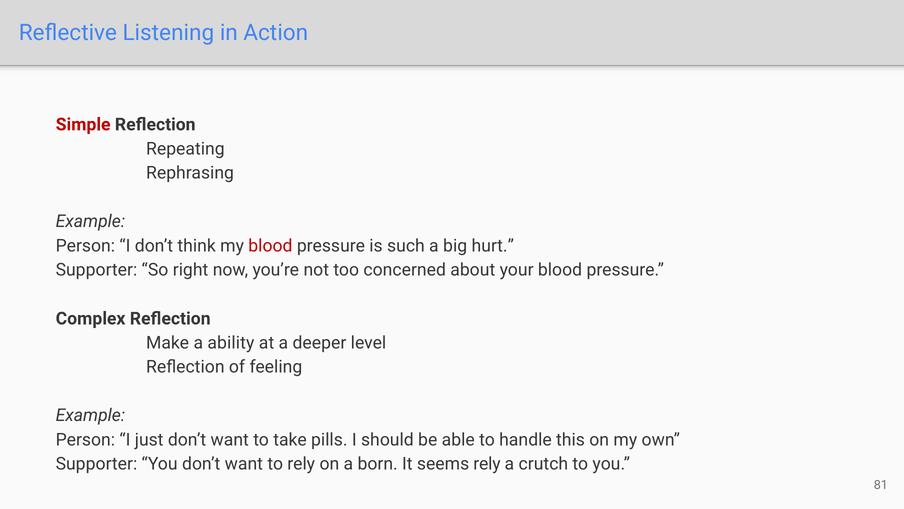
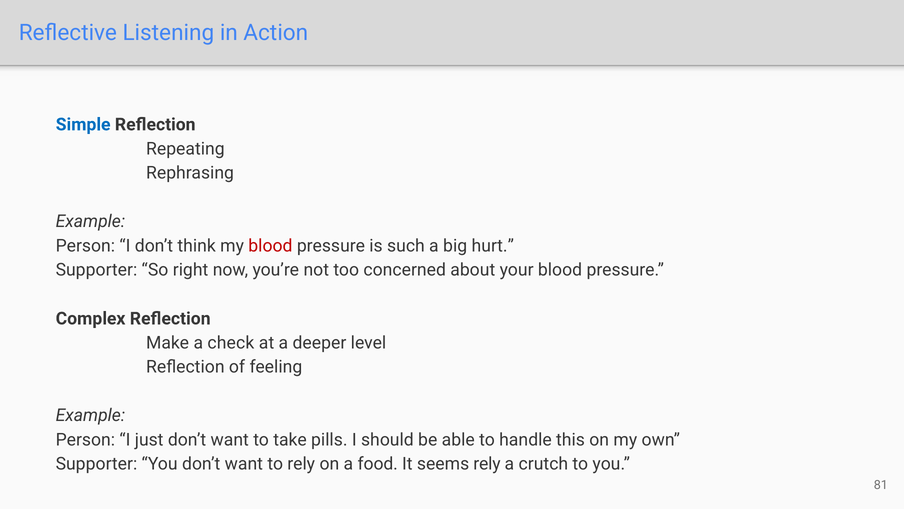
Simple colour: red -> blue (83, 124)
ability: ability -> check (231, 343)
born: born -> food (378, 464)
